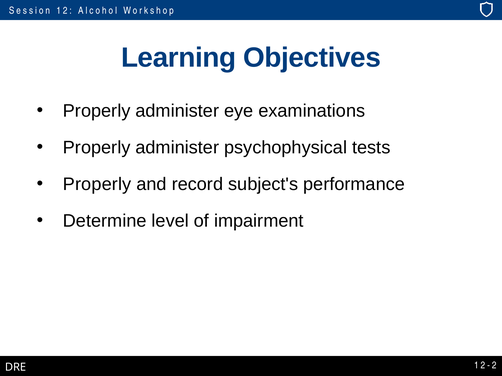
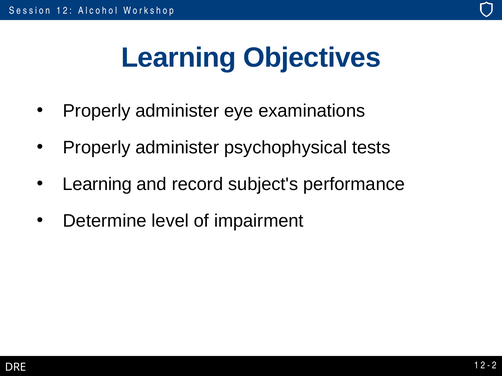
Properly: Properly -> Learning (97, 184)
